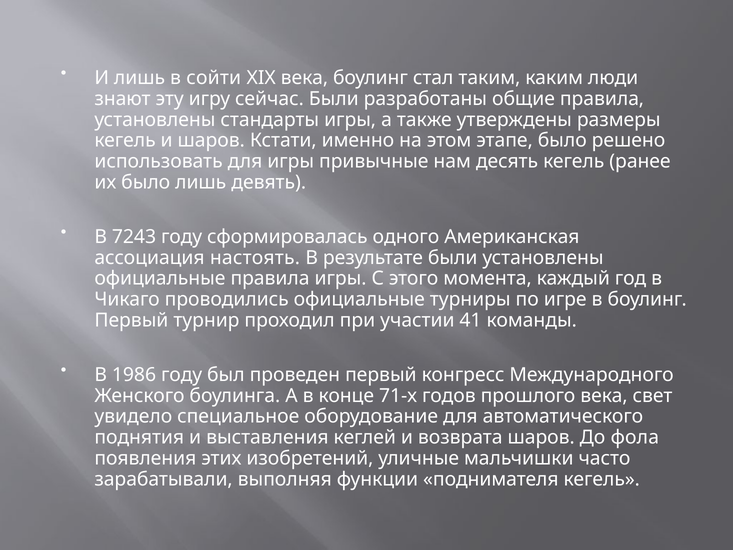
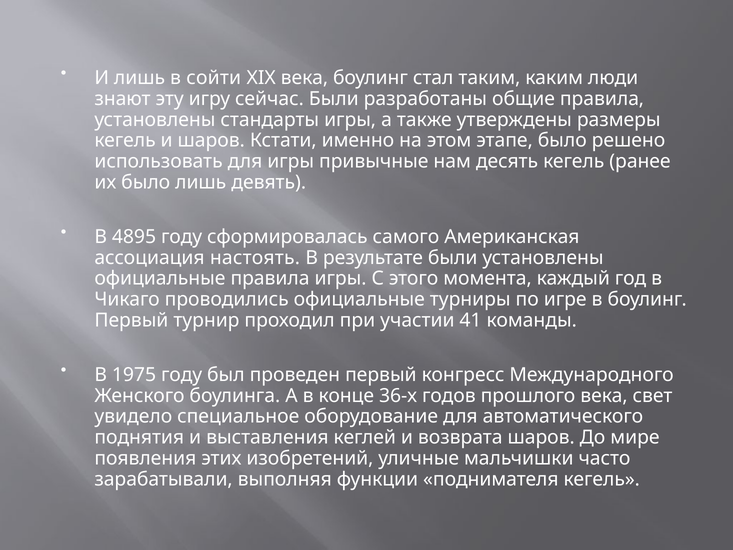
7243: 7243 -> 4895 (134, 237)
одного: одного -> самого (406, 237)
1986: 1986 -> 1975 (134, 375)
71-х: 71-х -> 36-х (398, 396)
фола: фола -> мире (635, 437)
